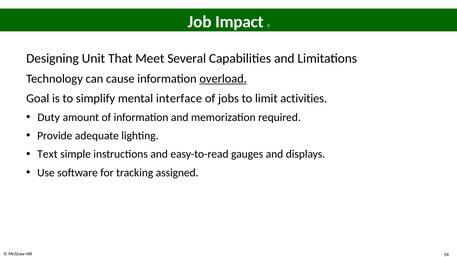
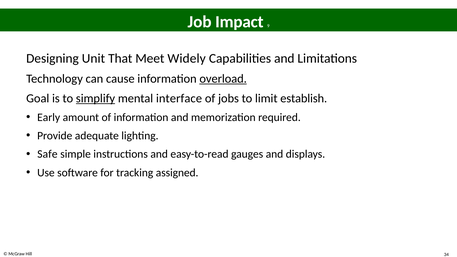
Several: Several -> Widely (187, 59)
simplify underline: none -> present (95, 98)
activities: activities -> establish (304, 98)
Duty: Duty -> Early (49, 117)
Text: Text -> Safe (47, 154)
